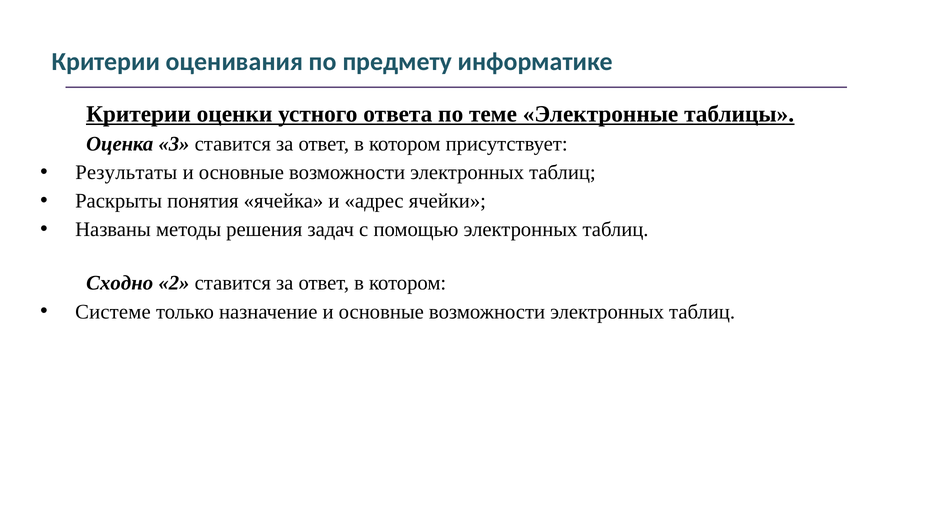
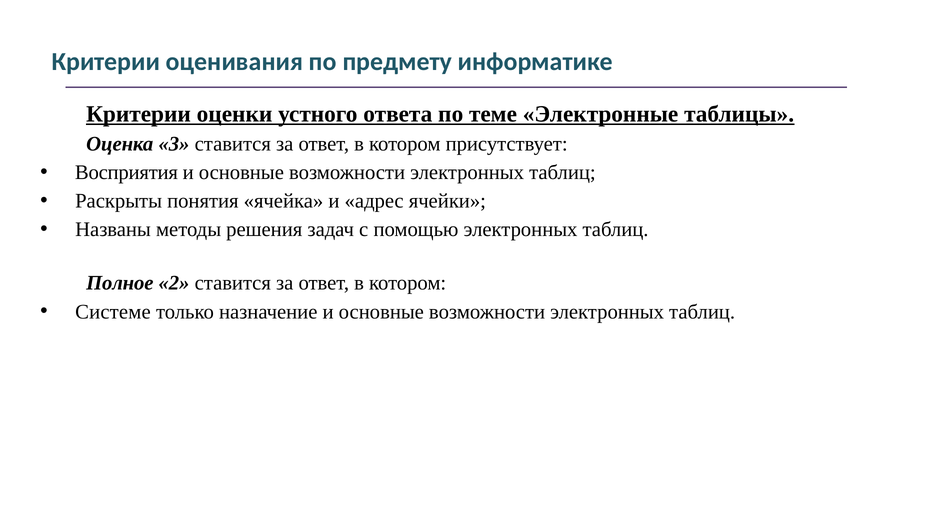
Результаты: Результаты -> Восприятия (126, 172)
Сходно: Сходно -> Полное (120, 283)
